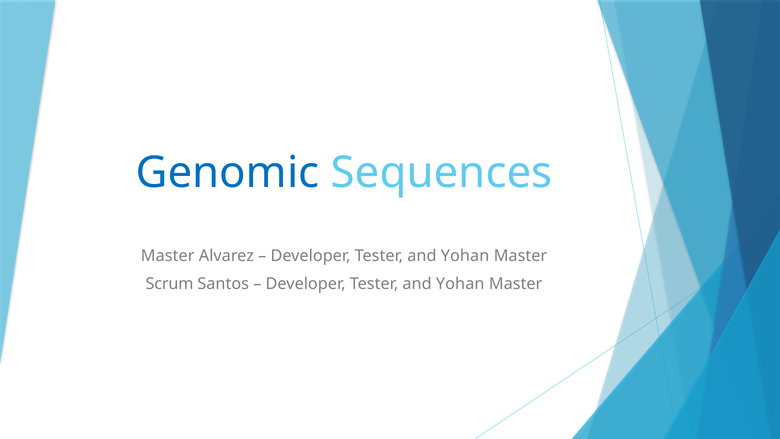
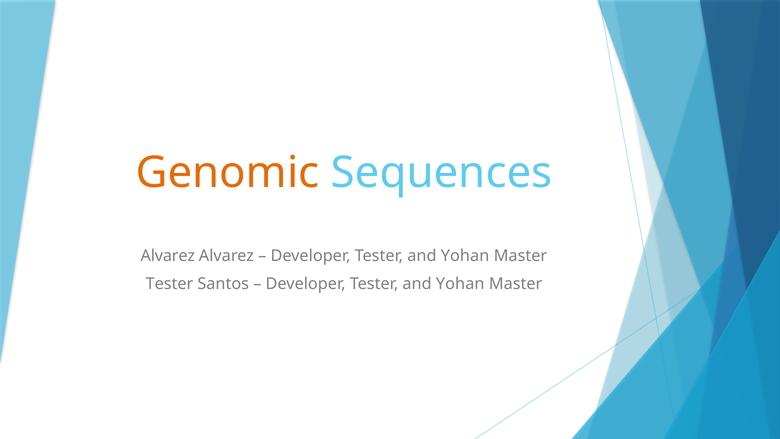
Genomic colour: blue -> orange (228, 173)
Master: Master -> Alvarez (168, 256)
Scrum: Scrum -> Tester (169, 284)
